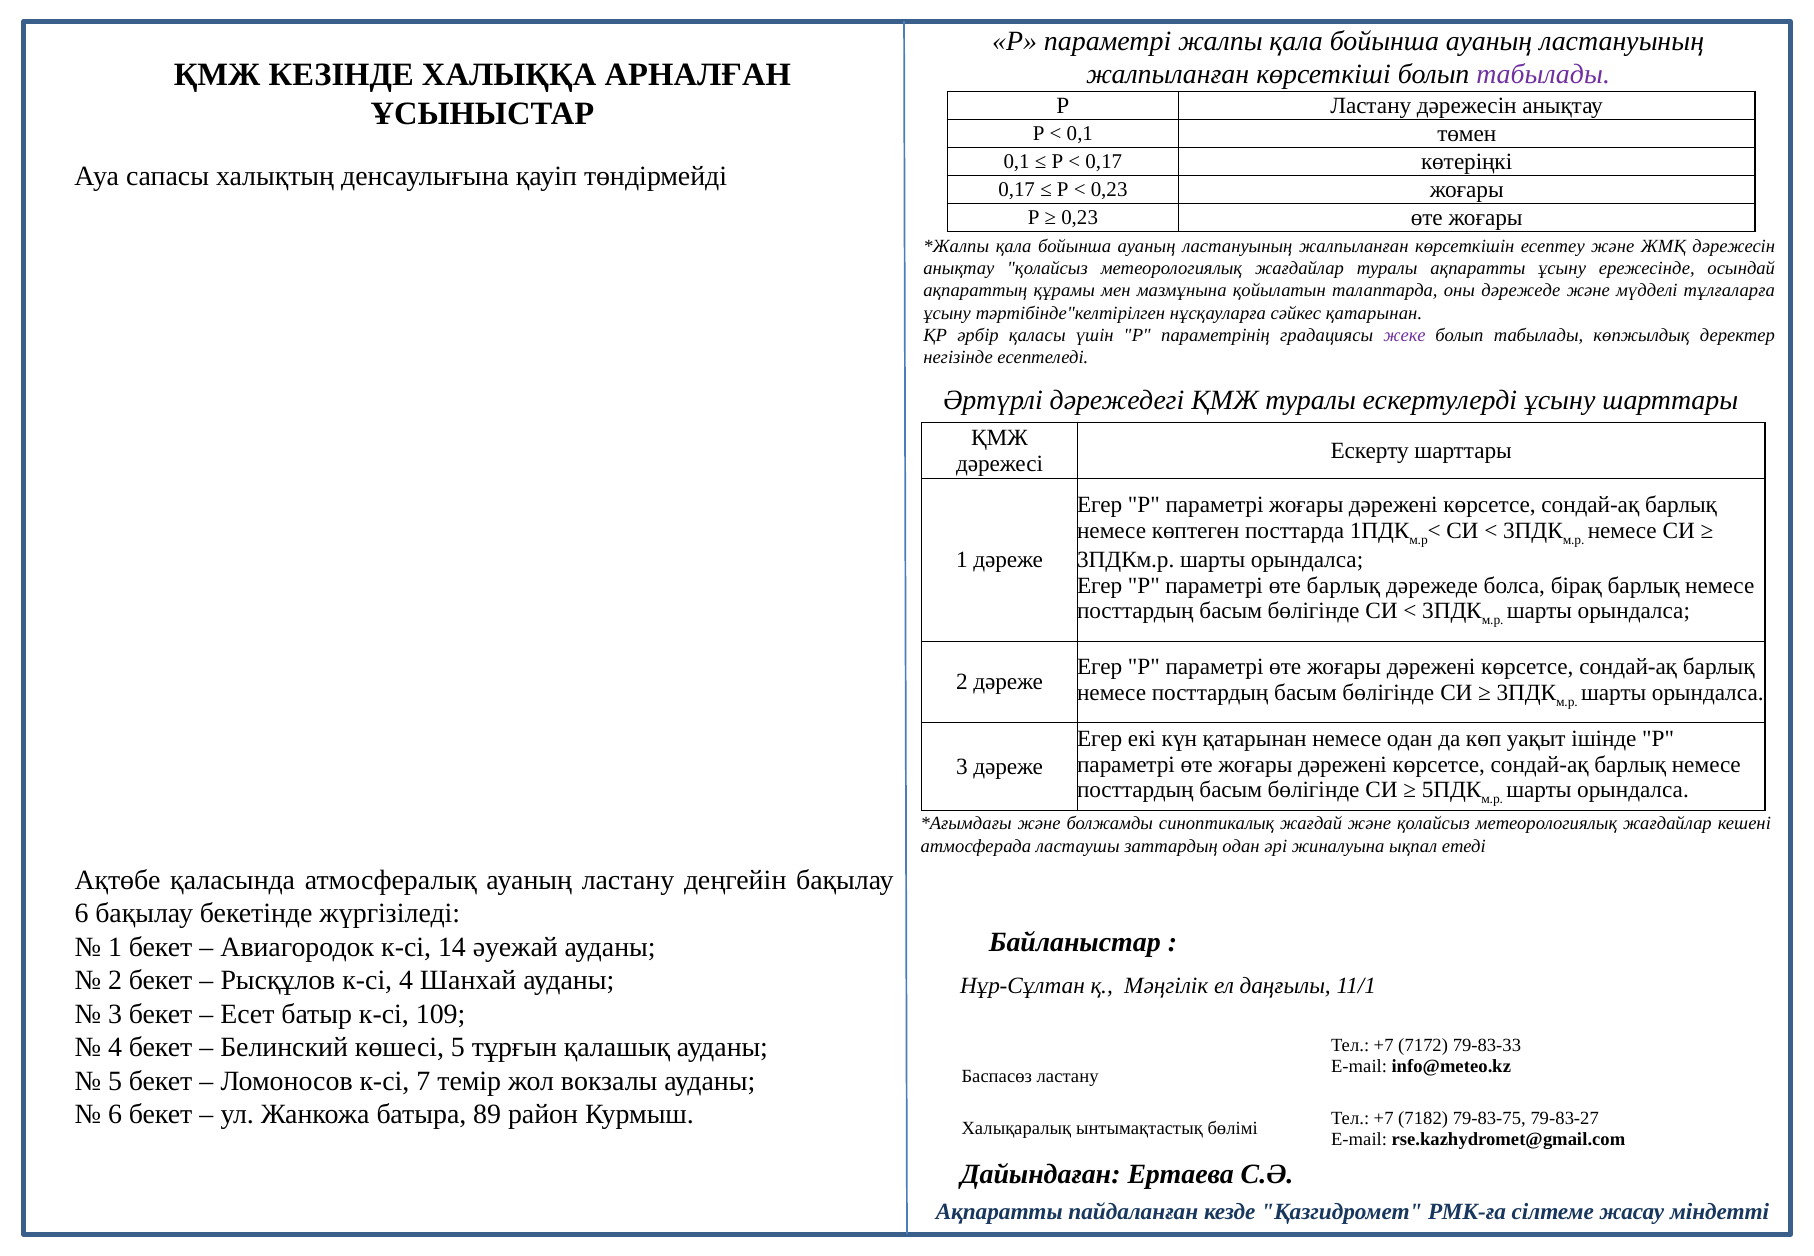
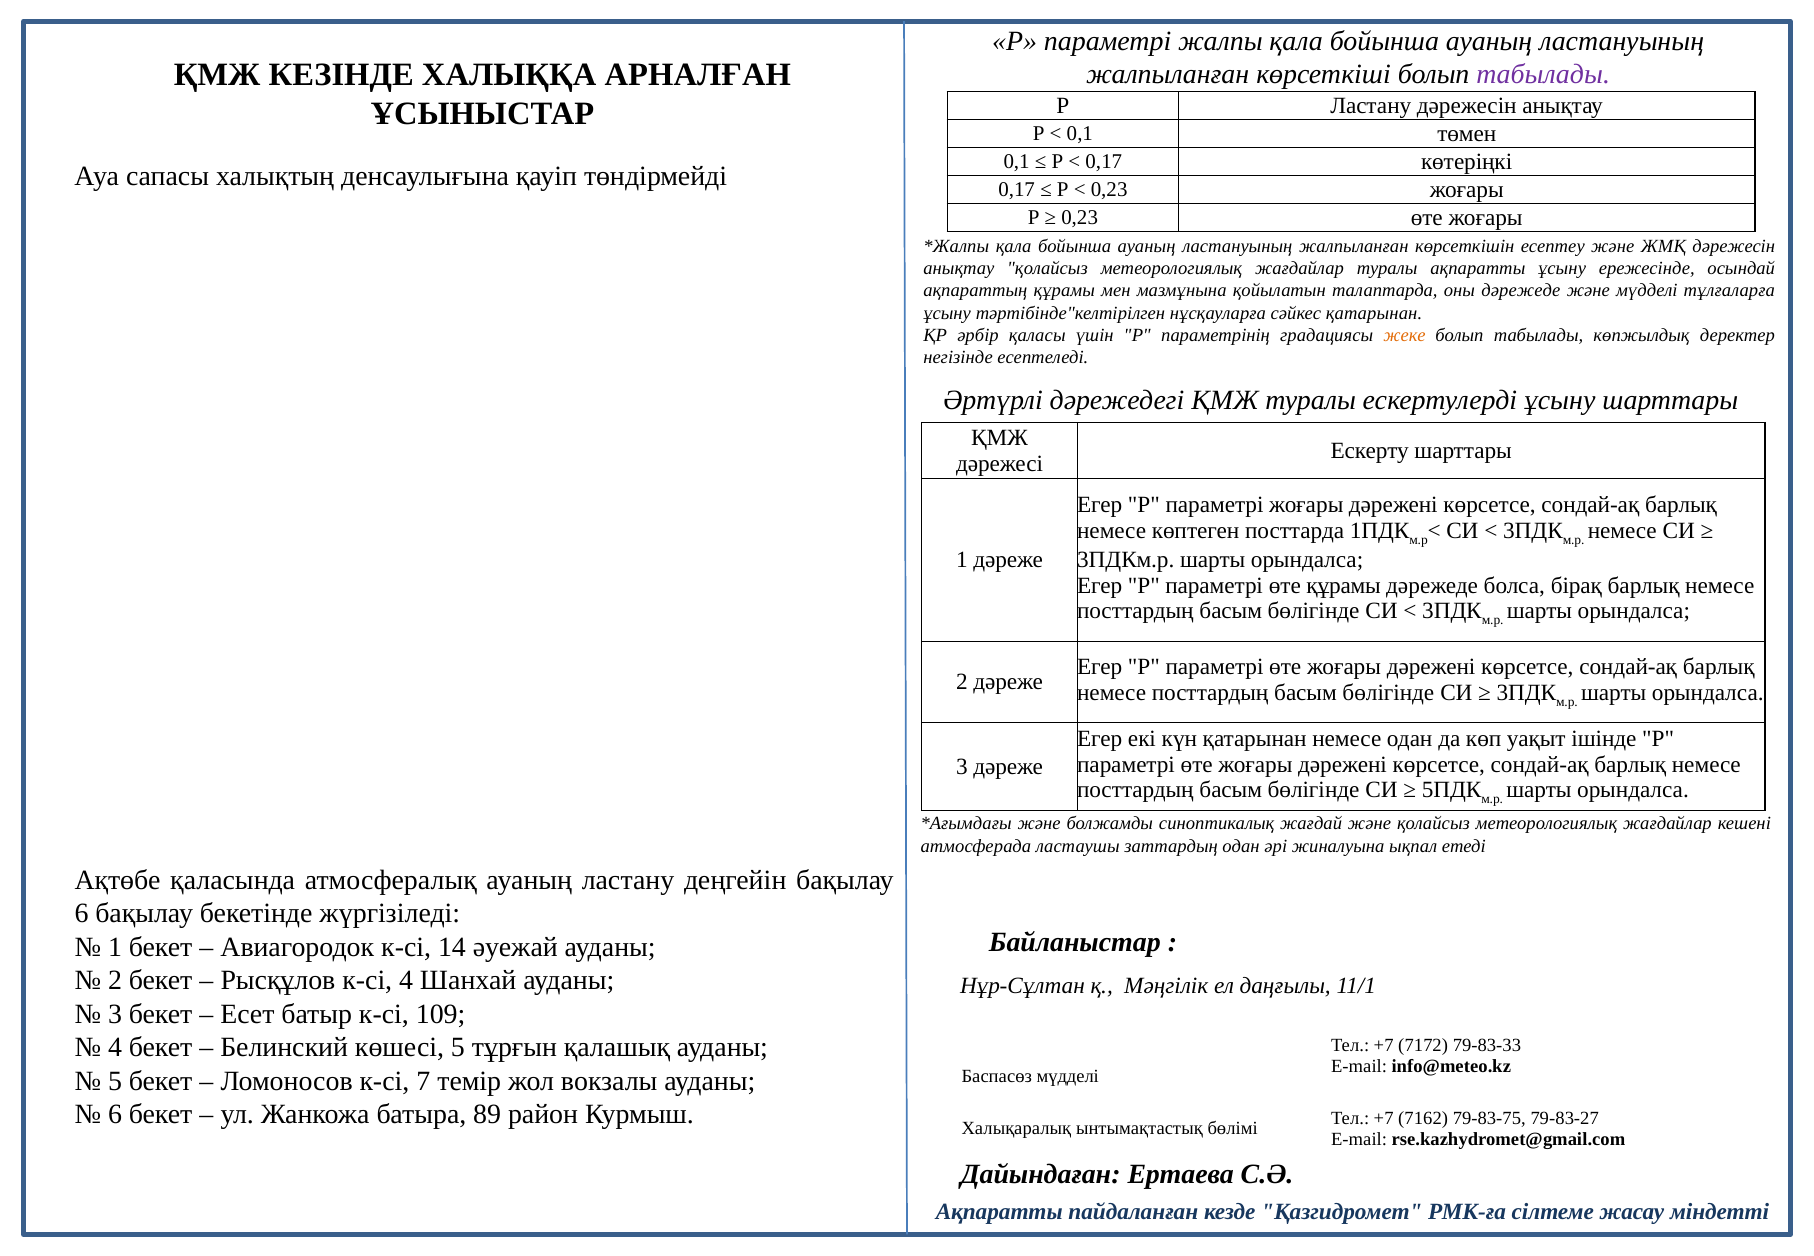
жеке colour: purple -> orange (1405, 335)
өте барлық: барлық -> құрамы (1344, 585)
Баспасөз ластану: ластану -> мүдделі (1068, 1077)
7182: 7182 -> 7162 (1423, 1118)
